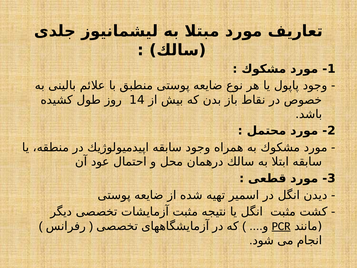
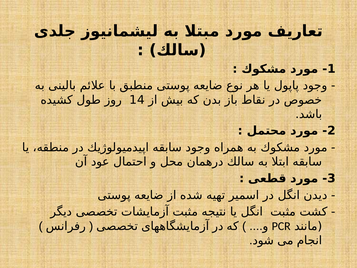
PCR underline: present -> none (281, 226)
